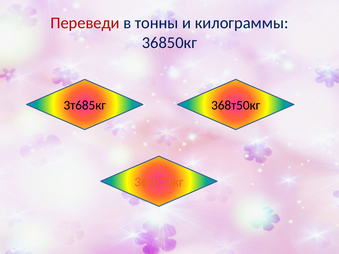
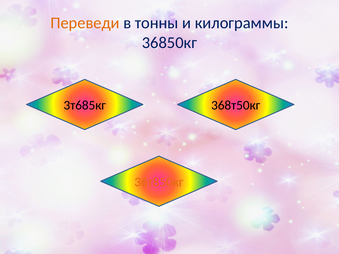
Переведи colour: red -> orange (85, 23)
